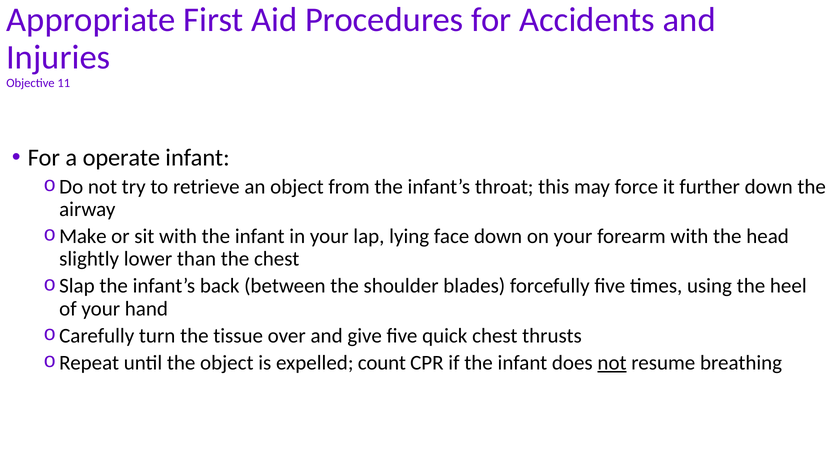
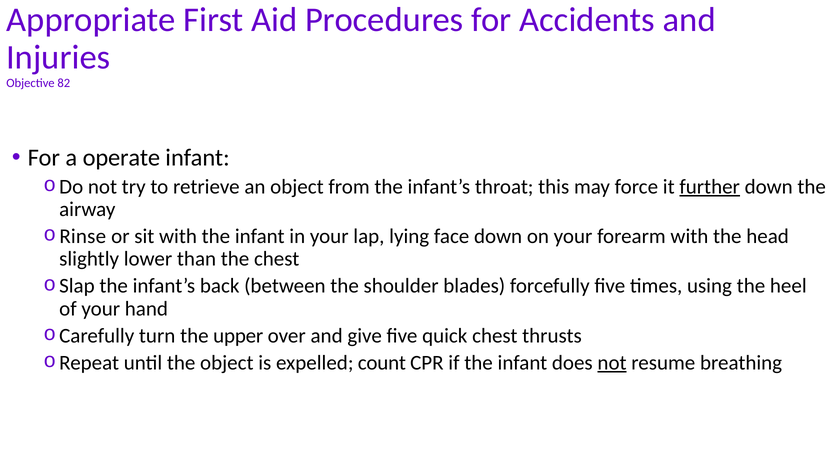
11: 11 -> 82 (64, 83)
further underline: none -> present (710, 187)
Make: Make -> Rinse (83, 237)
tissue: tissue -> upper (238, 336)
